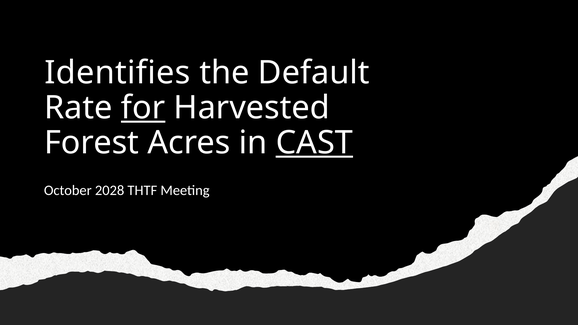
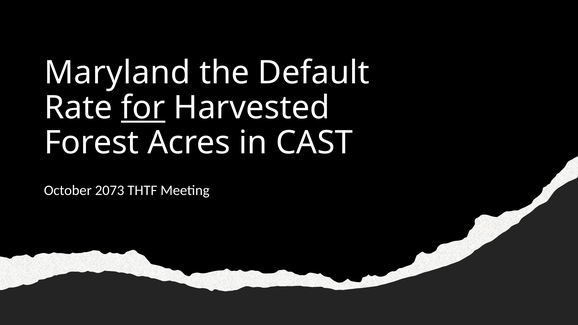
Identifies: Identifies -> Maryland (117, 73)
CAST underline: present -> none (314, 143)
2028: 2028 -> 2073 (110, 191)
